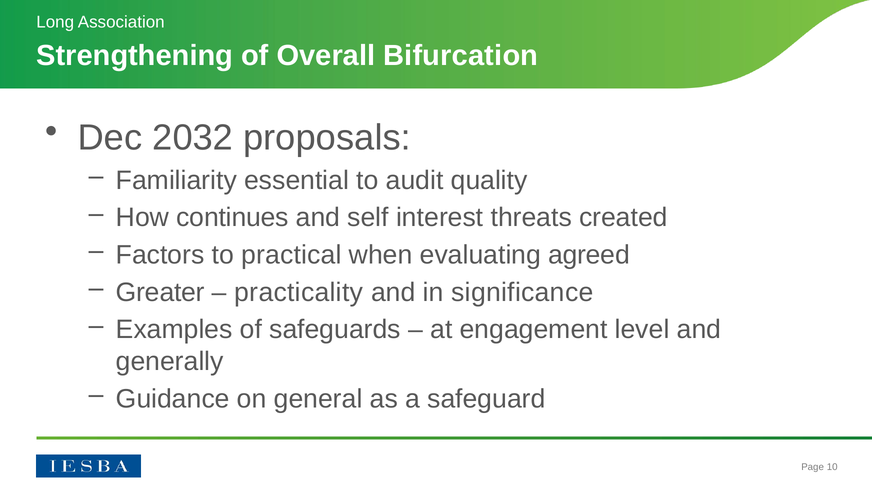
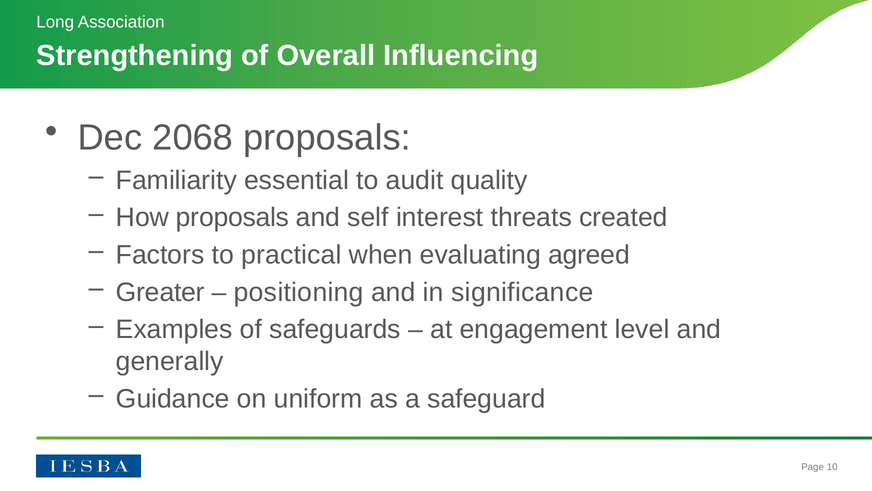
Bifurcation: Bifurcation -> Influencing (461, 56)
2032: 2032 -> 2068 (193, 138)
How continues: continues -> proposals (233, 217)
practicality: practicality -> positioning (299, 292)
general: general -> uniform (318, 399)
